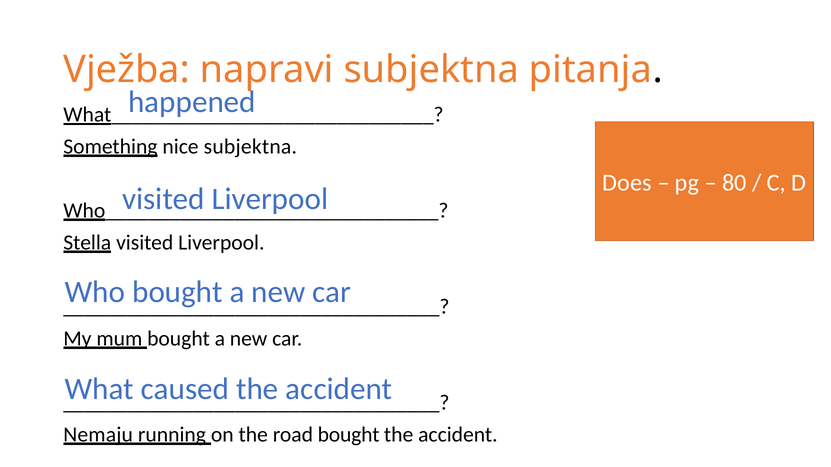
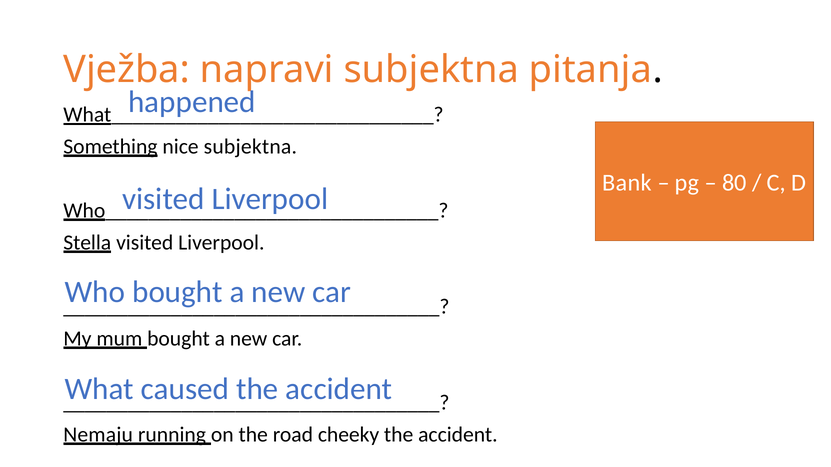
Does: Does -> Bank (627, 183)
road bought: bought -> cheeky (349, 435)
